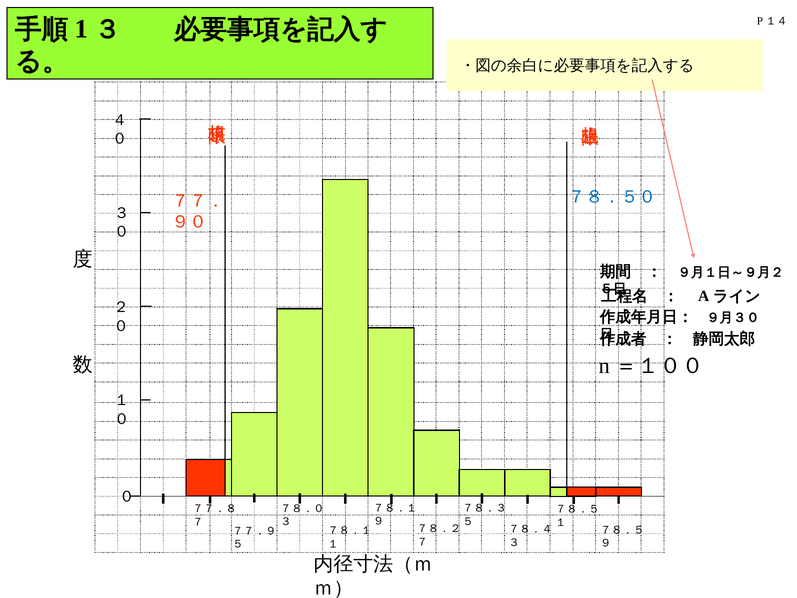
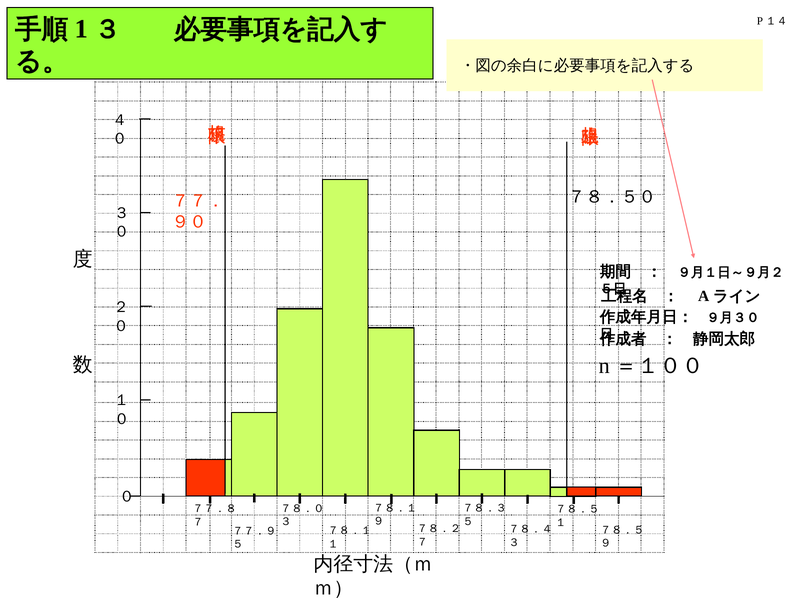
７８．５０ colour: blue -> black (612, 197)
